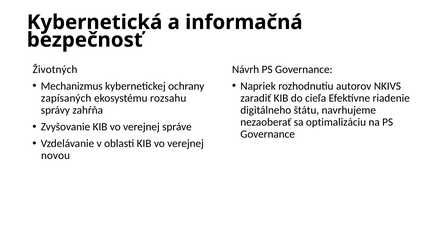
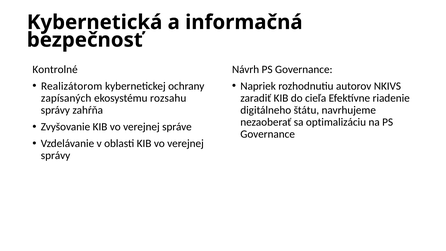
Životných: Životných -> Kontrolné (55, 69)
Mechanizmus: Mechanizmus -> Realizátorom (72, 86)
novou: novou -> správy (56, 156)
